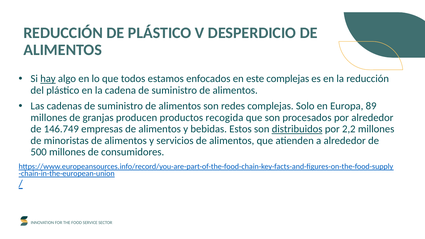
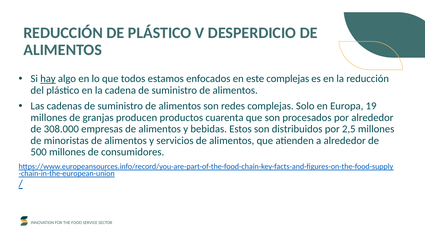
89: 89 -> 19 (371, 106)
recogida: recogida -> cuarenta (225, 118)
146.749: 146.749 -> 308.000 (61, 129)
distribuidos underline: present -> none (297, 129)
2,2: 2,2 -> 2,5 (349, 129)
